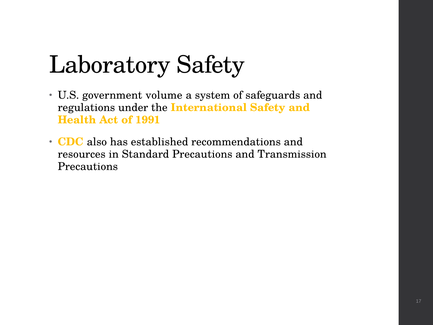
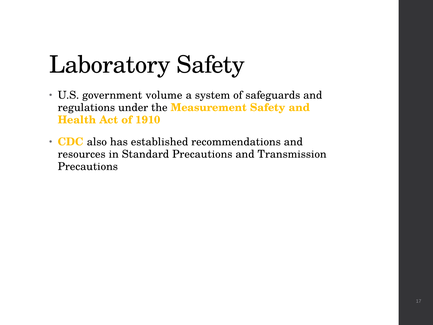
International: International -> Measurement (209, 107)
1991: 1991 -> 1910 (148, 120)
